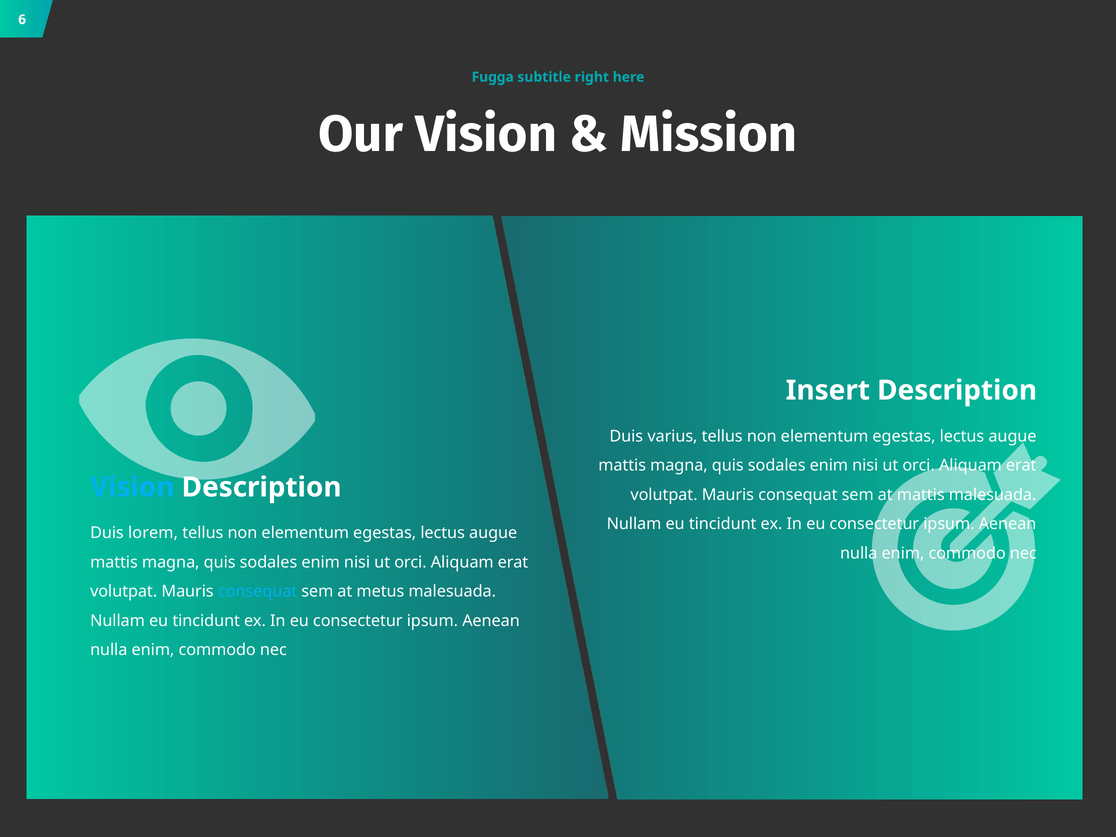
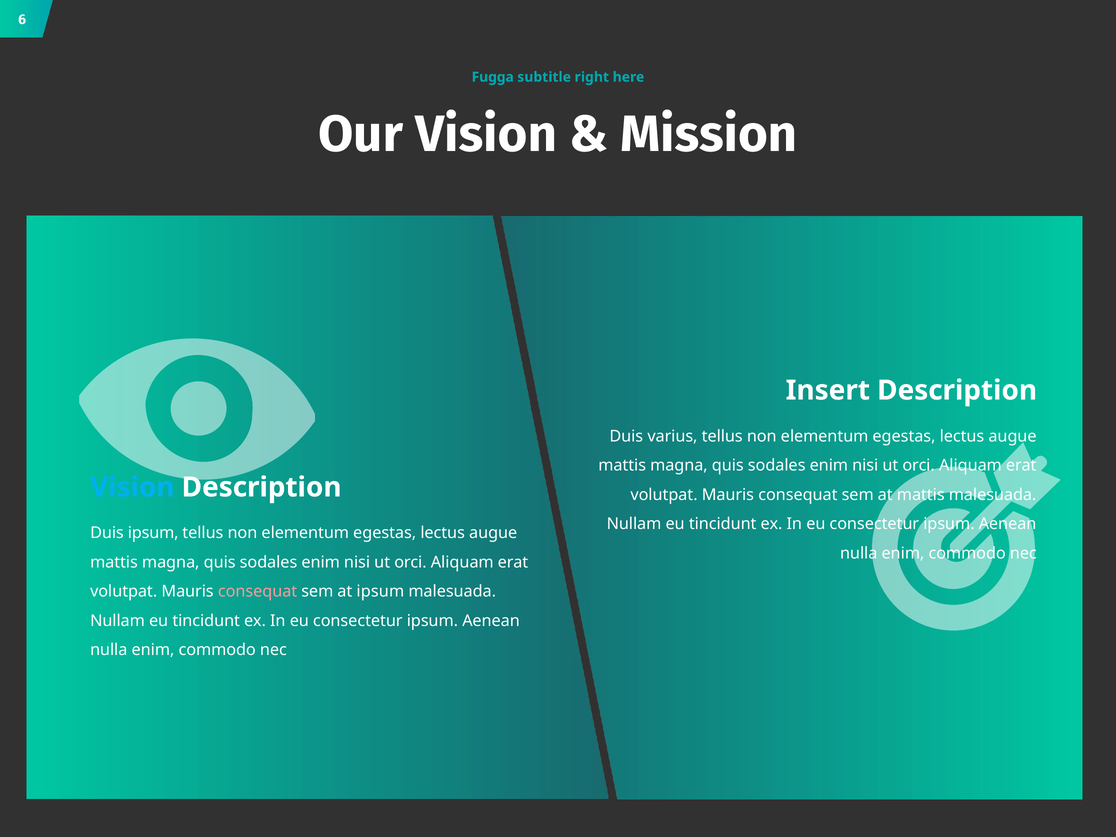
Duis lorem: lorem -> ipsum (153, 533)
consequat colour: light blue -> pink (258, 592)
at metus: metus -> ipsum (380, 592)
